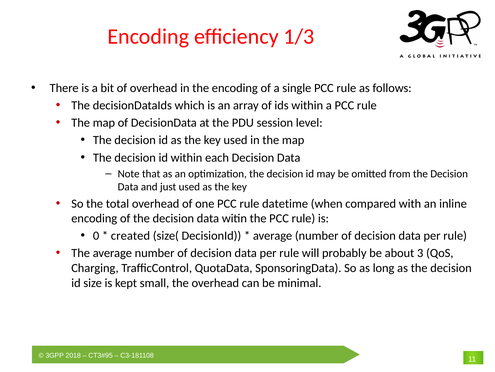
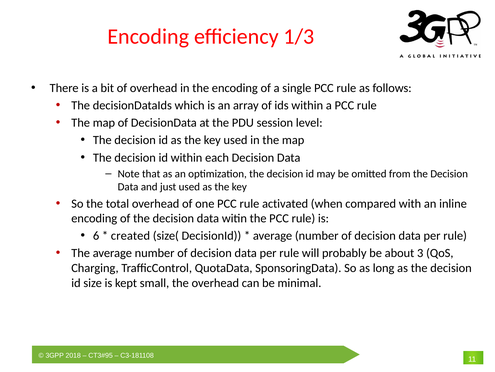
datetime: datetime -> activated (285, 203)
0: 0 -> 6 (96, 235)
